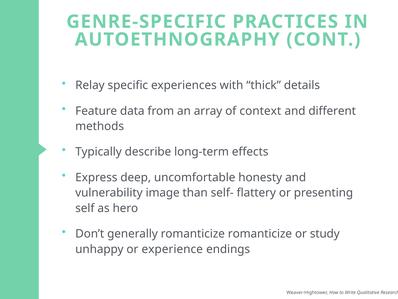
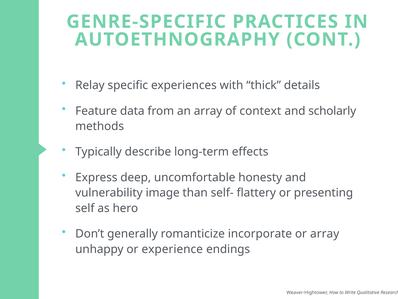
different: different -> scholarly (332, 111)
romanticize romanticize: romanticize -> incorporate (260, 233)
or study: study -> array (325, 233)
